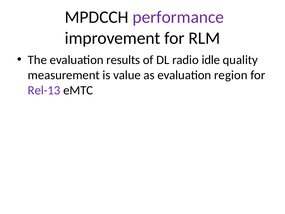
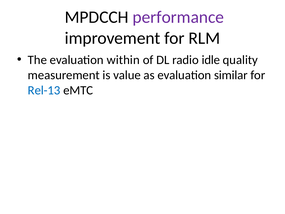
results: results -> within (123, 60)
region: region -> similar (231, 75)
Rel-13 colour: purple -> blue (44, 90)
